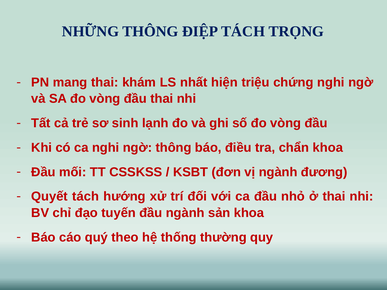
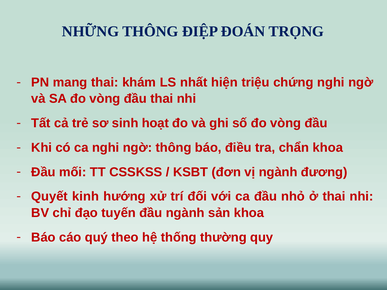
ĐIỆP TÁCH: TÁCH -> ĐOÁN (243, 31)
lạnh: lạnh -> hoạt (155, 123)
Quyết tách: tách -> kinh (86, 197)
